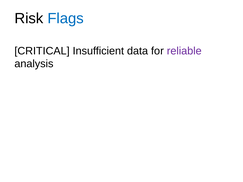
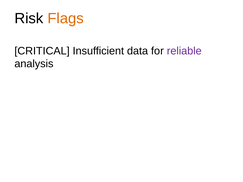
Flags colour: blue -> orange (66, 18)
